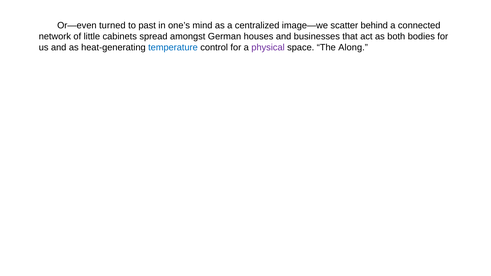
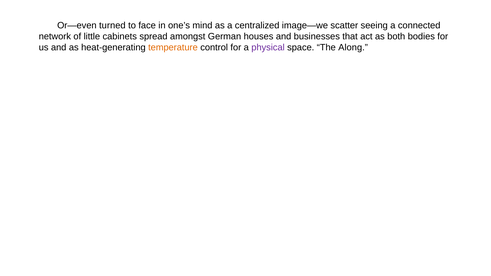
past: past -> face (147, 25)
behind: behind -> seeing (374, 25)
temperature colour: blue -> orange (173, 48)
